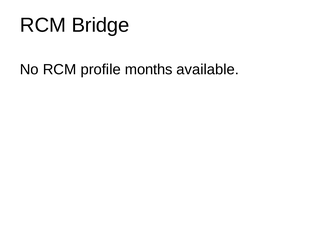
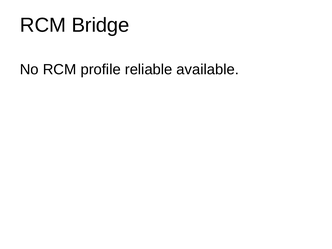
months: months -> reliable (149, 70)
